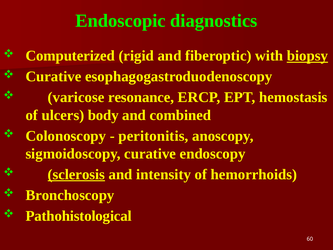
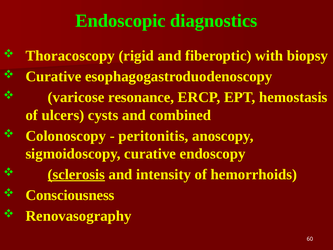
Computerized: Computerized -> Thoracoscopy (70, 56)
biopsy underline: present -> none (307, 56)
body: body -> cysts (103, 115)
Bronchoscopy: Bronchoscopy -> Consciousness (70, 195)
Pathohistological: Pathohistological -> Renovasography (79, 216)
